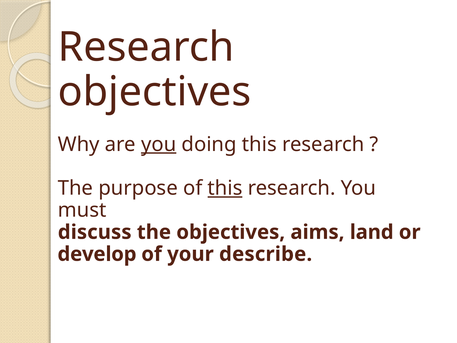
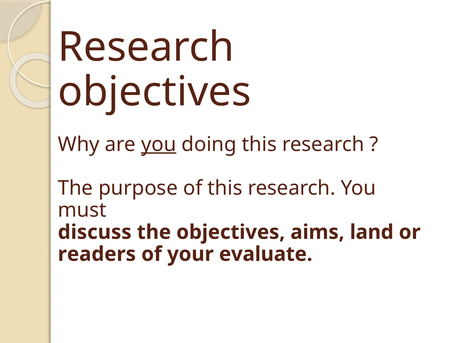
this underline: present -> none (225, 188)
develop: develop -> readers (97, 254)
describe: describe -> evaluate (266, 254)
